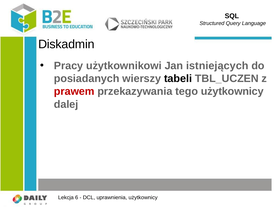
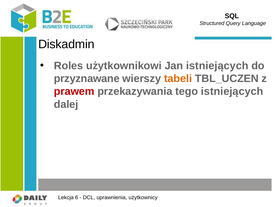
Pracy: Pracy -> Roles (69, 66)
posiadanych: posiadanych -> przyznawane (87, 79)
tabeli colour: black -> orange (178, 79)
tego użytkownicy: użytkownicy -> istniejących (232, 91)
